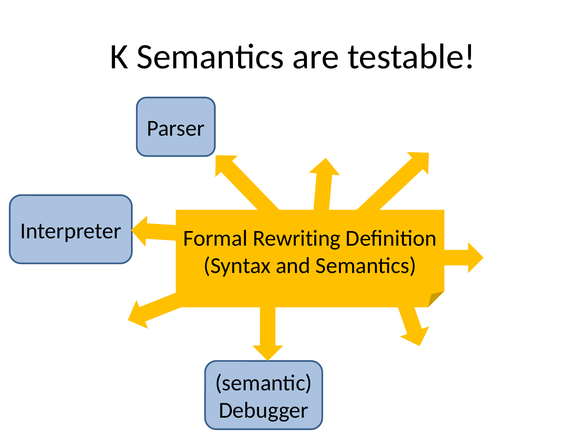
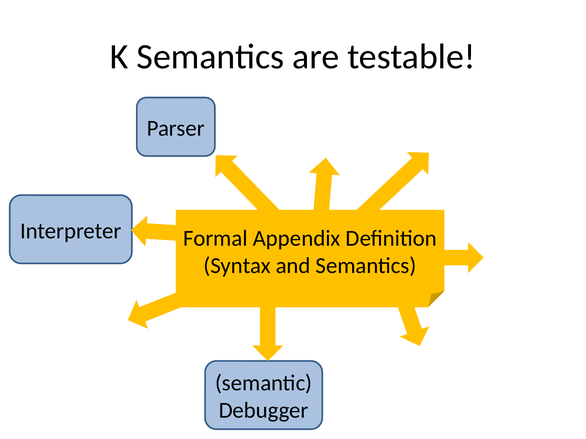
Rewriting: Rewriting -> Appendix (297, 239)
